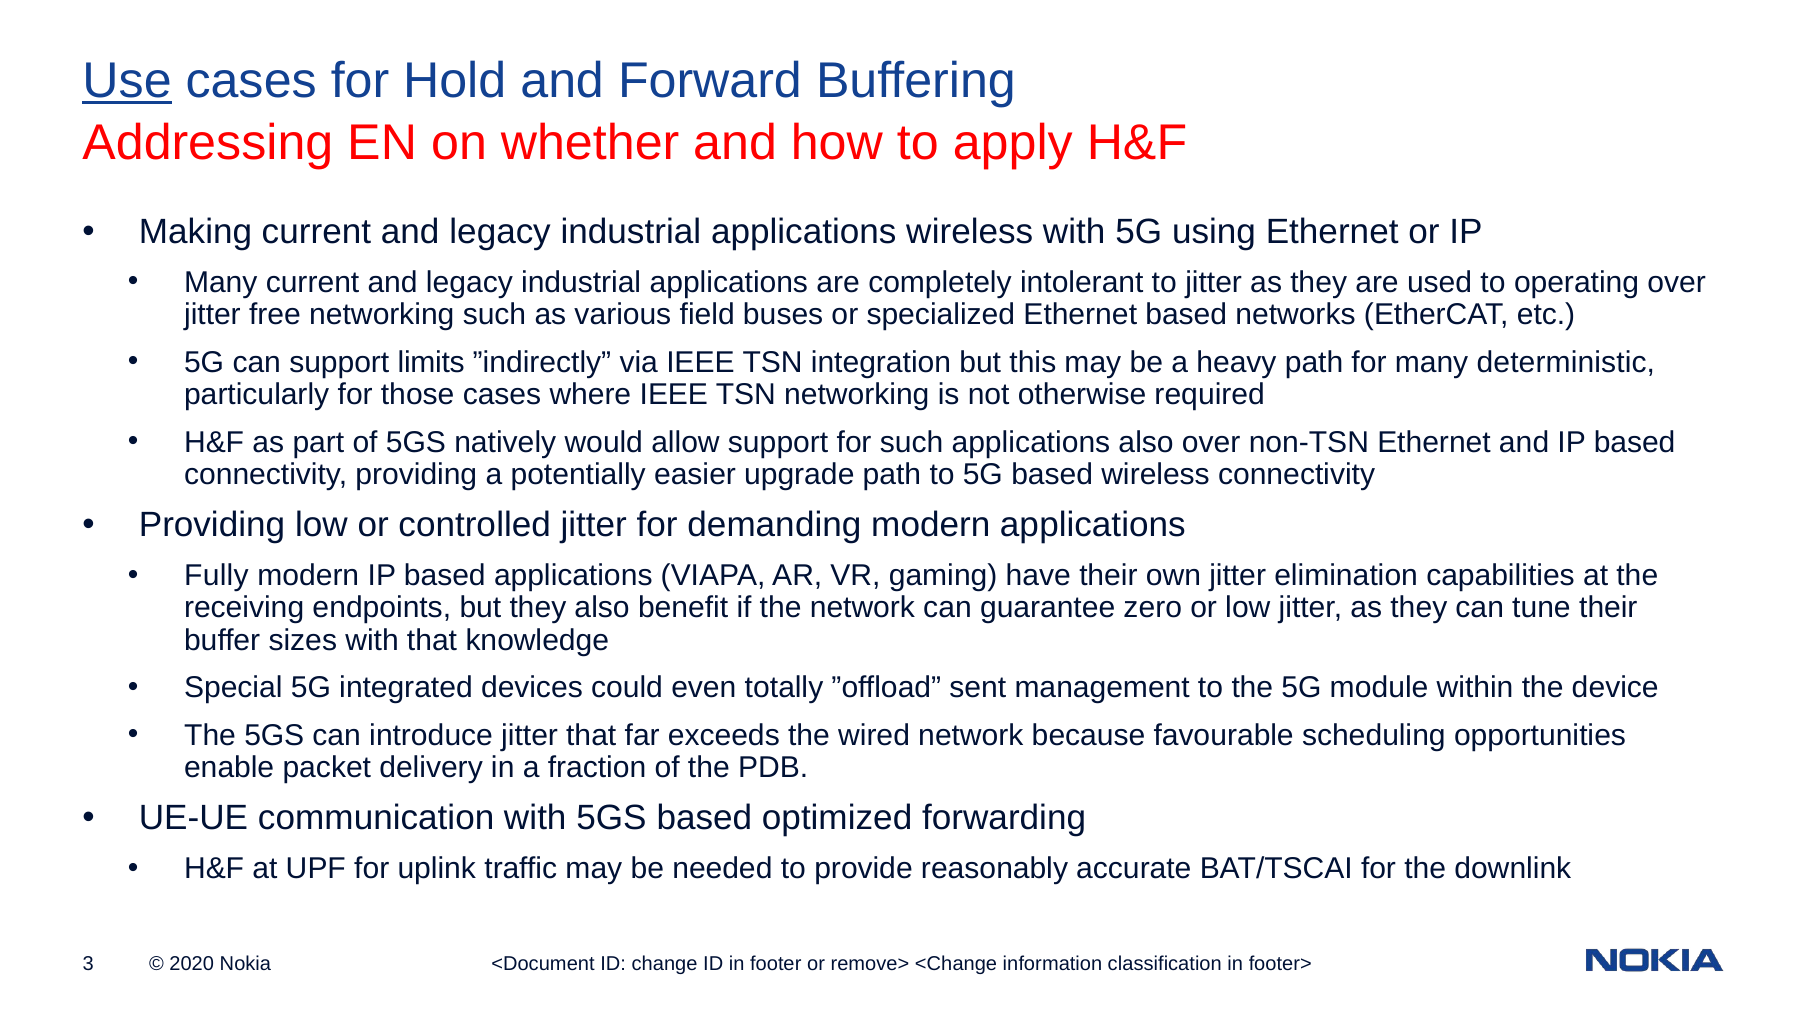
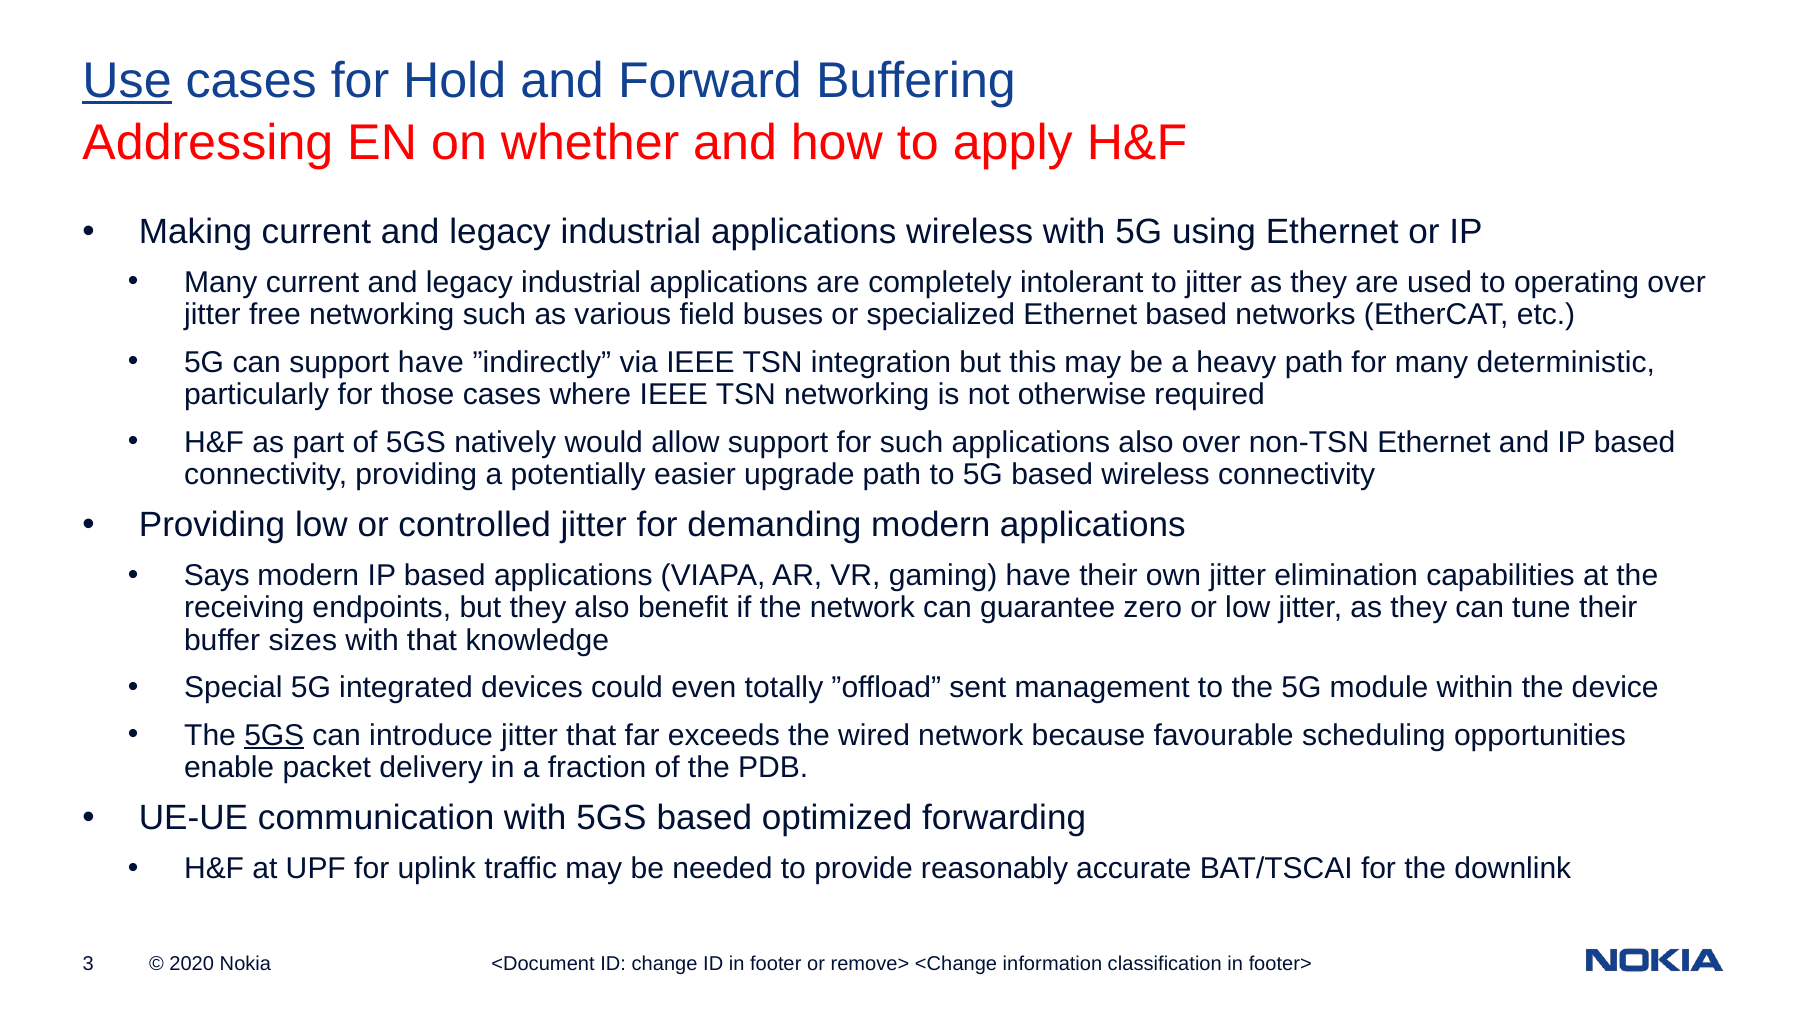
support limits: limits -> have (431, 362)
Fully: Fully -> Says (217, 575)
5GS underline: none -> present (274, 736)
